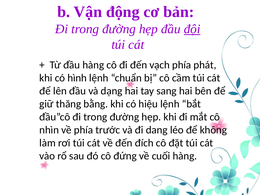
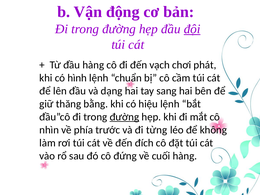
vạch phía: phía -> chơi (182, 65)
đường underline: none -> present (124, 117)
dang: dang -> từng (157, 130)
